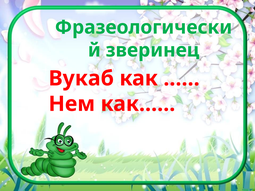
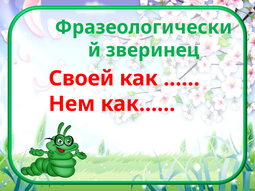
Вукаб: Вукаб -> Своей (81, 79)
